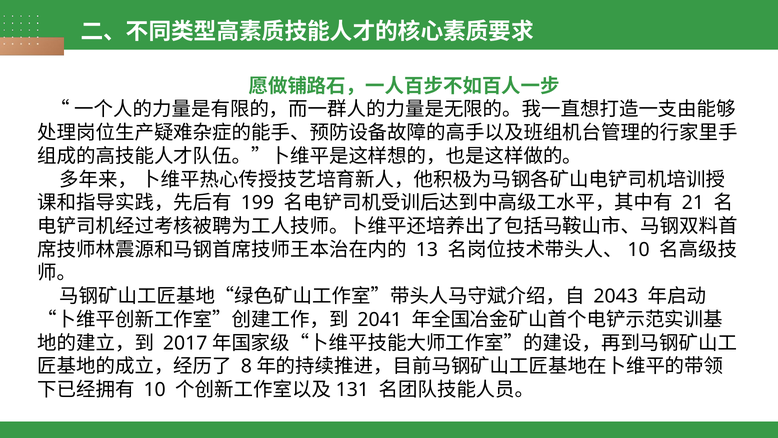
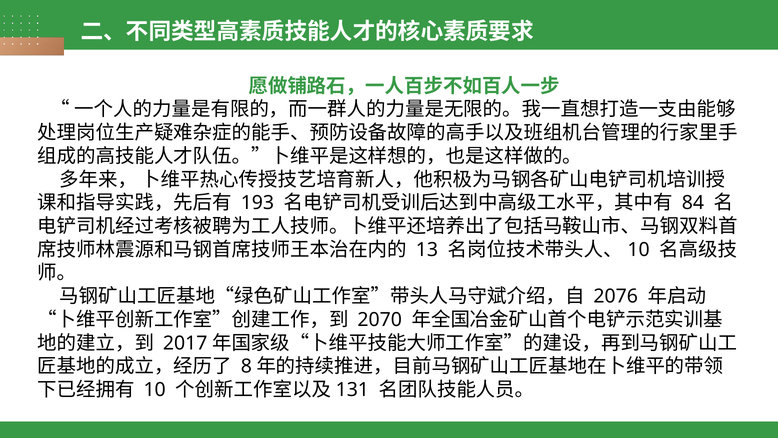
199: 199 -> 193 (257, 203)
21: 21 -> 84 (693, 203)
2043: 2043 -> 2076 (616, 296)
2041: 2041 -> 2070 (380, 320)
